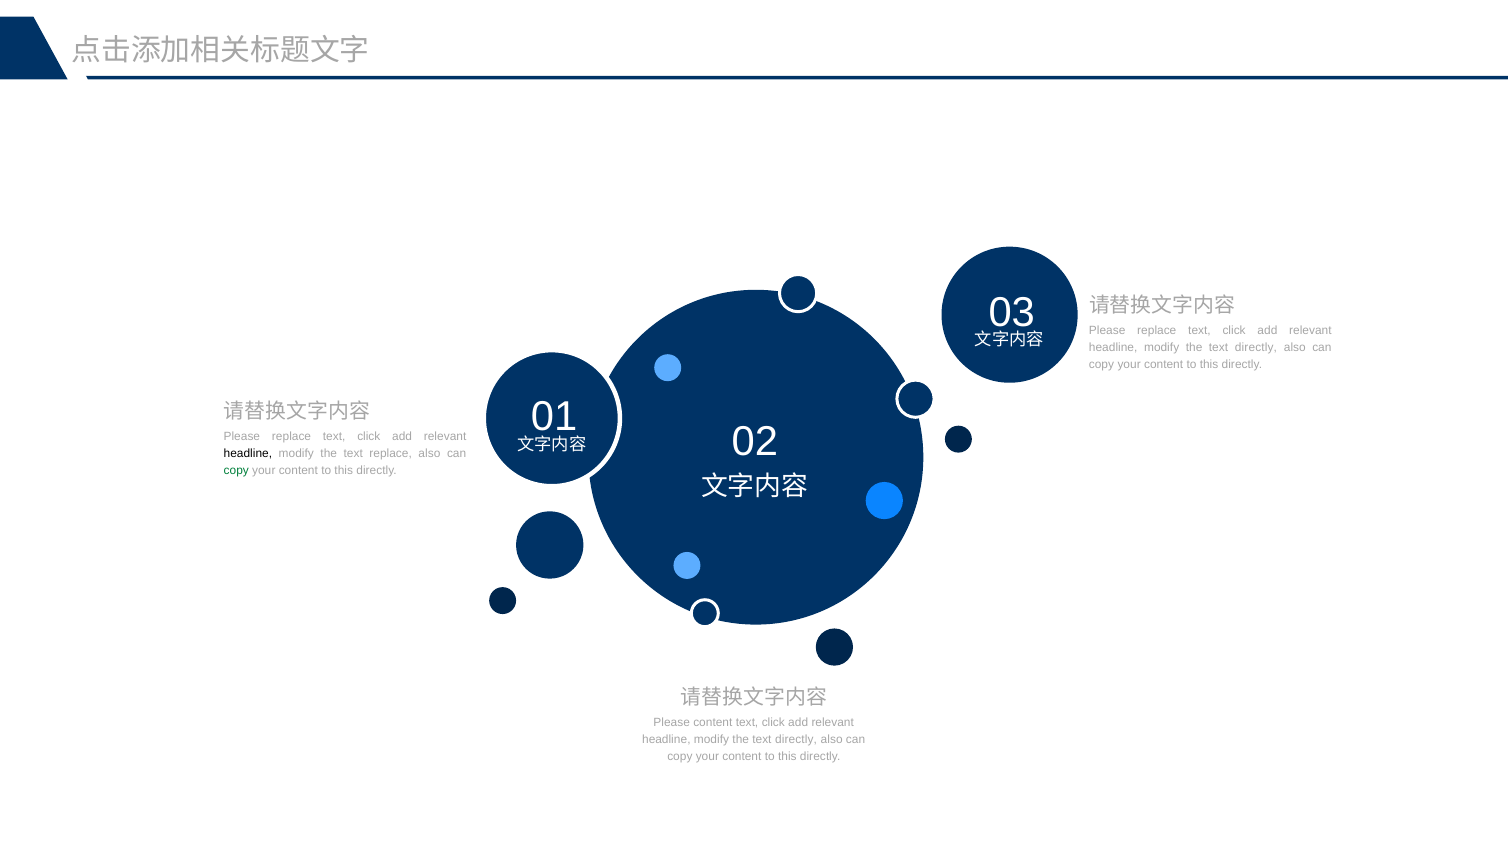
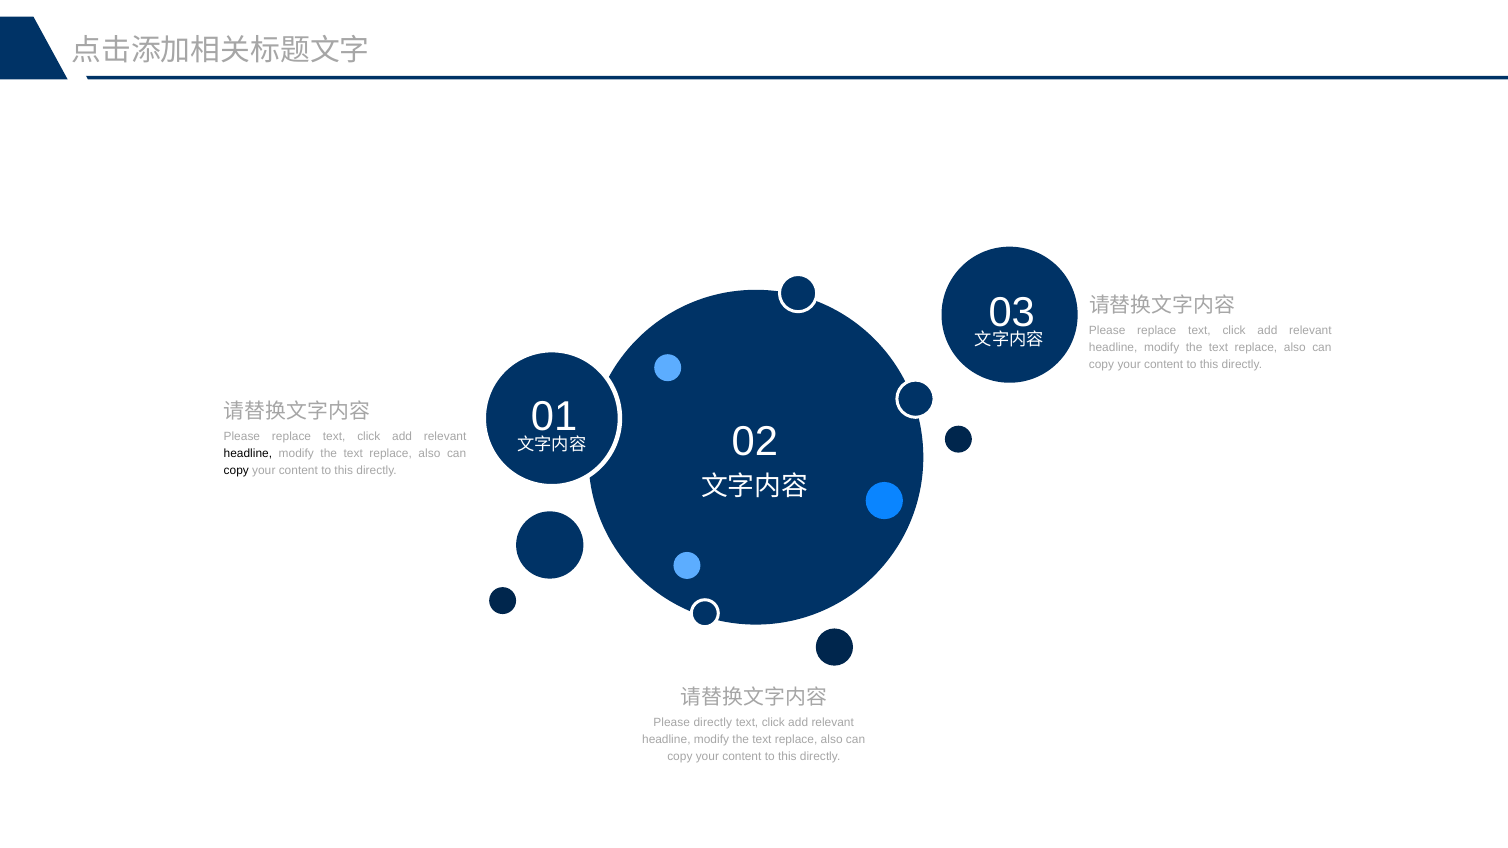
directly: directly -> replace (1256, 348)
copy colour: green -> black (236, 471)
Please content: content -> directly (713, 722)
directly: directly -> replace (796, 740)
